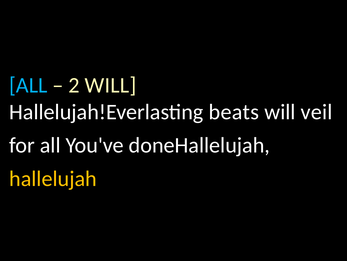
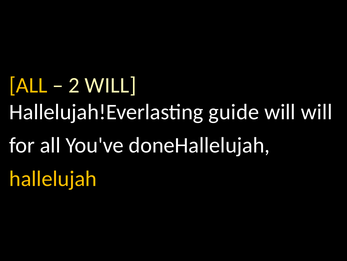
ALL colour: light blue -> yellow (28, 85)
beats: beats -> guide (234, 112)
will veil: veil -> will (317, 112)
